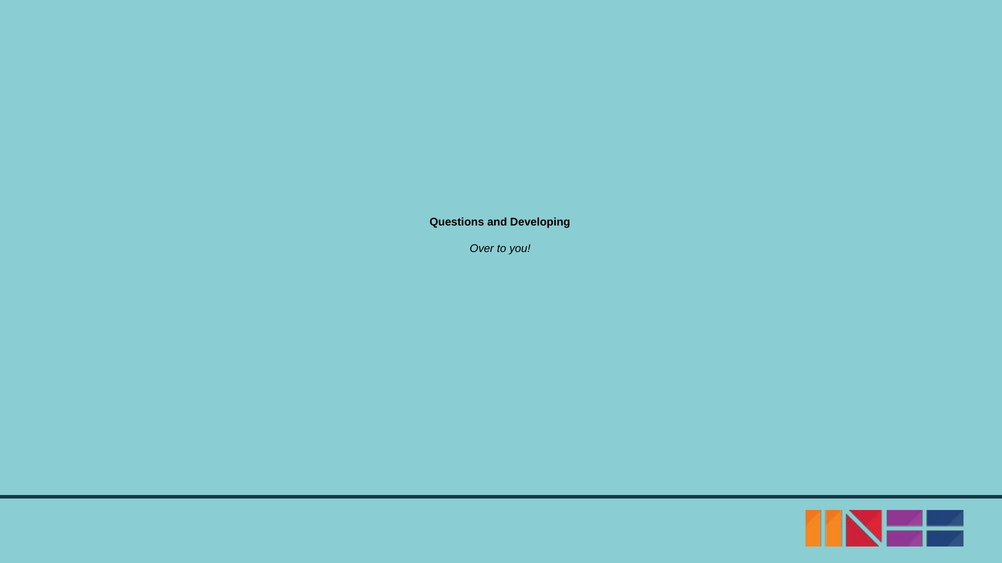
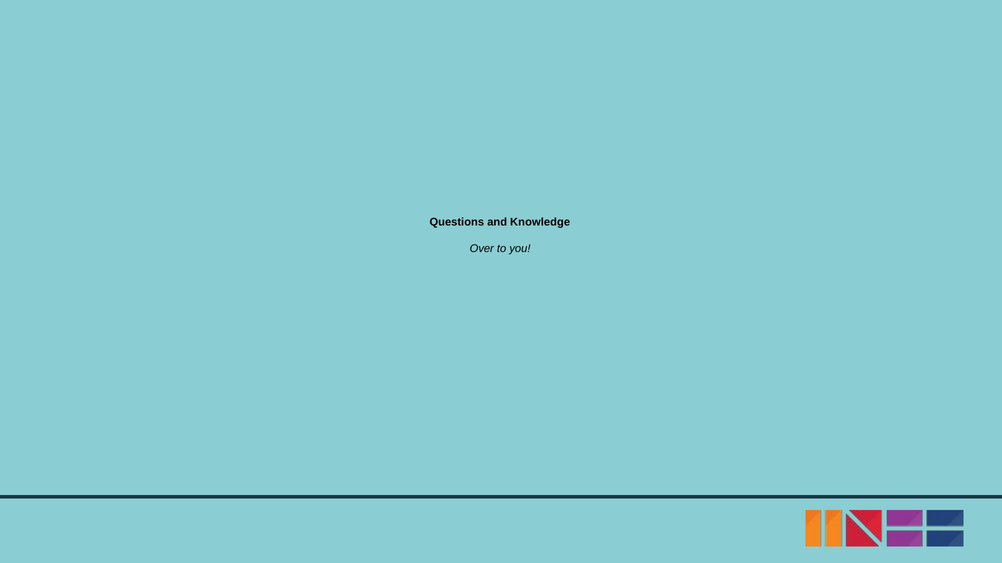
Developing: Developing -> Knowledge (540, 222)
